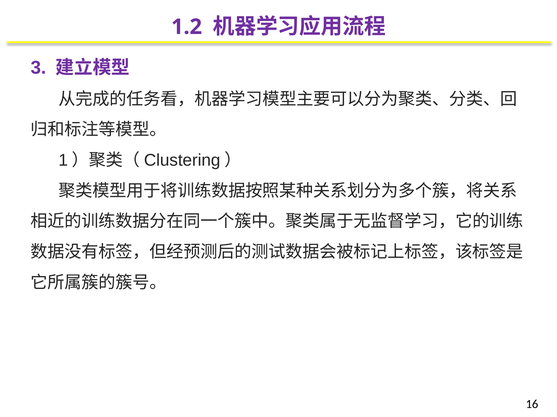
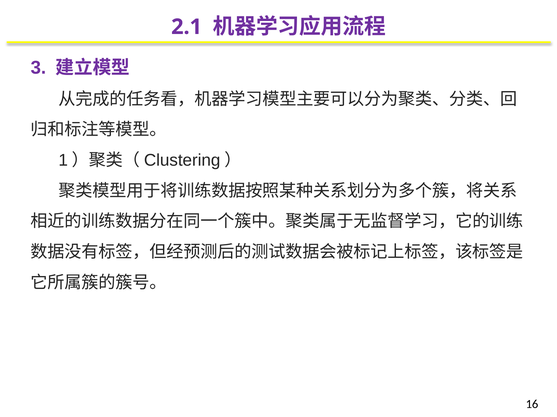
1.2: 1.2 -> 2.1 (187, 27)
